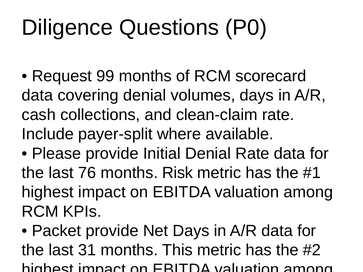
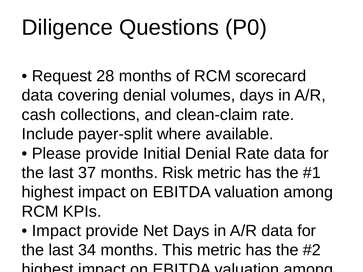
99: 99 -> 28 (105, 76)
76: 76 -> 37 (87, 173)
Packet: Packet -> Impact (56, 231)
31: 31 -> 34 (87, 250)
